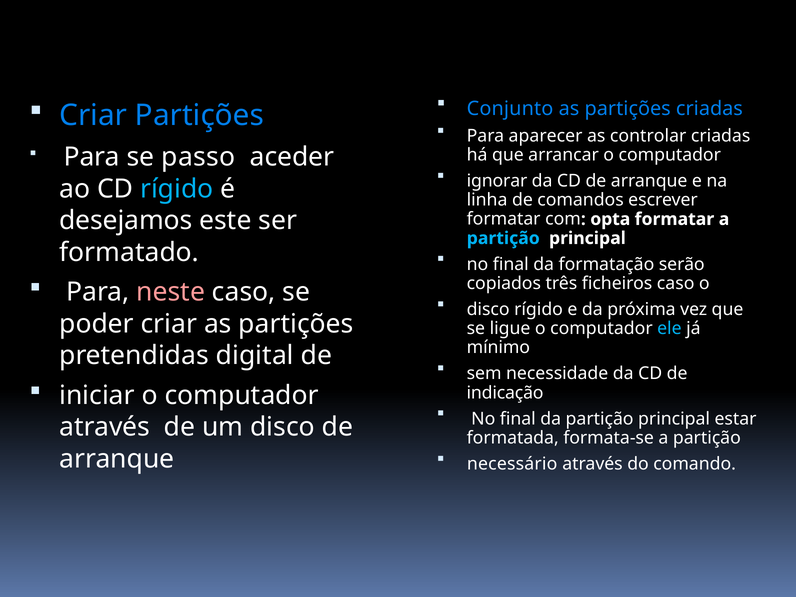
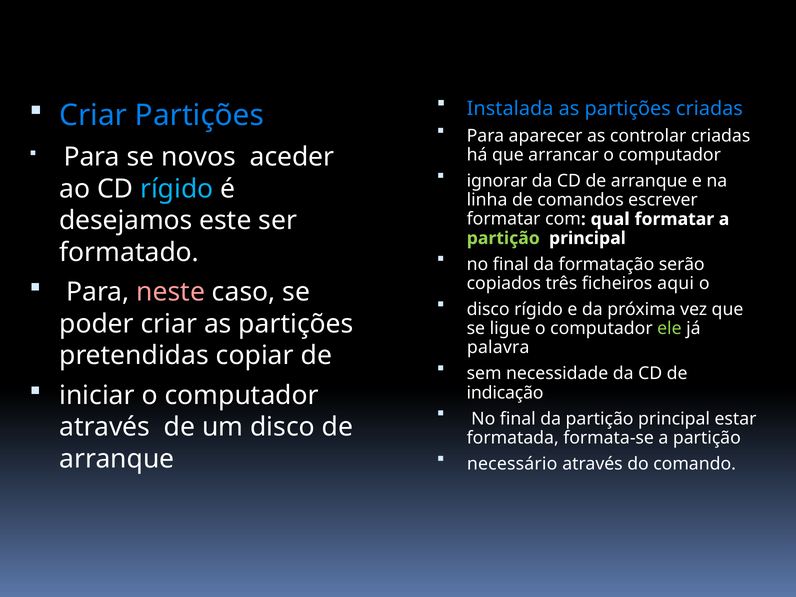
Conjunto: Conjunto -> Instalada (510, 109)
passo: passo -> novos (199, 157)
opta: opta -> qual (610, 219)
partição colour: light blue -> light green (503, 238)
ficheiros caso: caso -> aqui (676, 283)
ele colour: light blue -> light green (669, 328)
mínimo: mínimo -> palavra (498, 348)
digital: digital -> copiar (255, 356)
